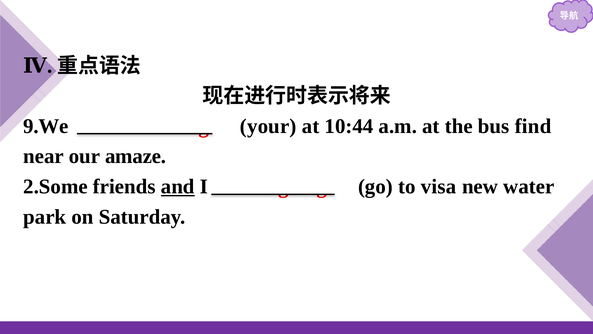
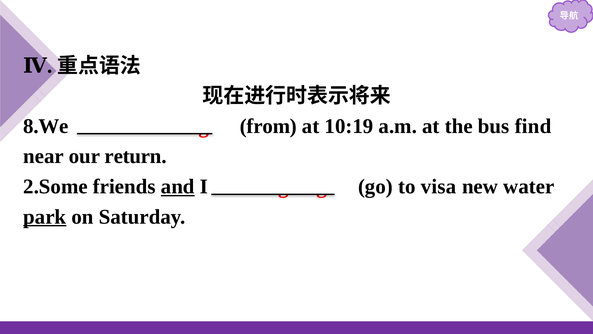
9.We: 9.We -> 8.We (46, 126)
your: your -> from (268, 126)
10:44: 10:44 -> 10:19 (349, 126)
amaze: amaze -> return (136, 156)
park underline: none -> present (45, 216)
